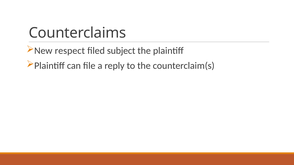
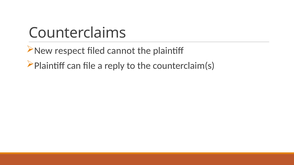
subject: subject -> cannot (121, 51)
